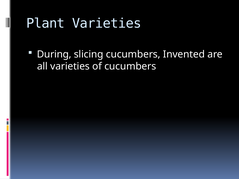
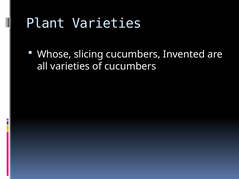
During: During -> Whose (54, 54)
